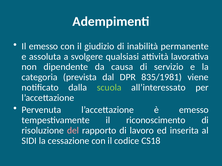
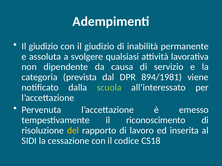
emesso: emesso -> giudizio (43, 46)
835/1981: 835/1981 -> 894/1981 (162, 77)
del colour: pink -> yellow (73, 131)
